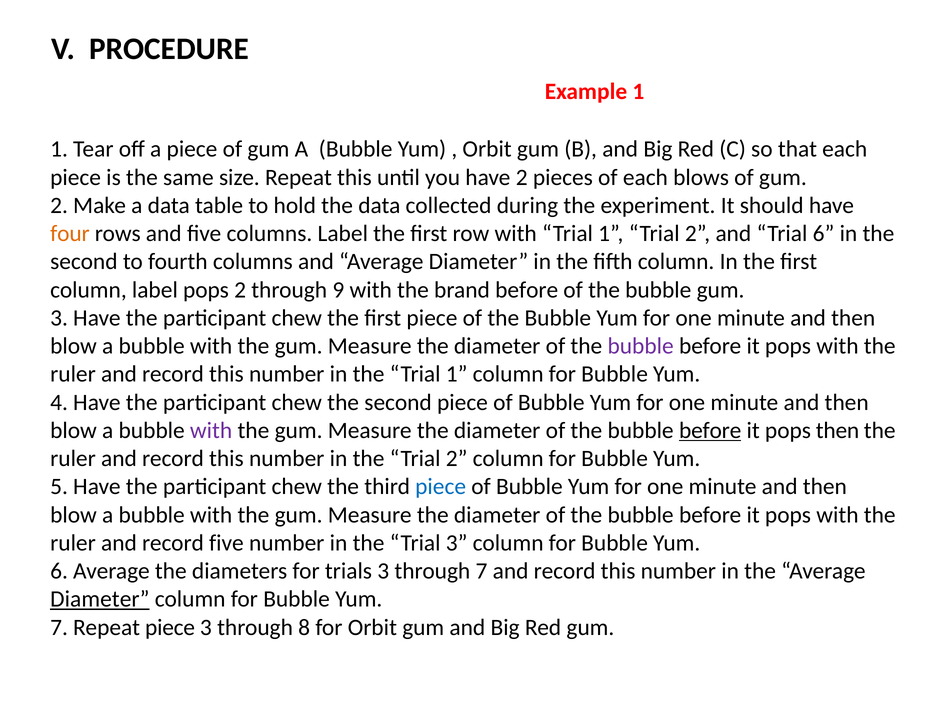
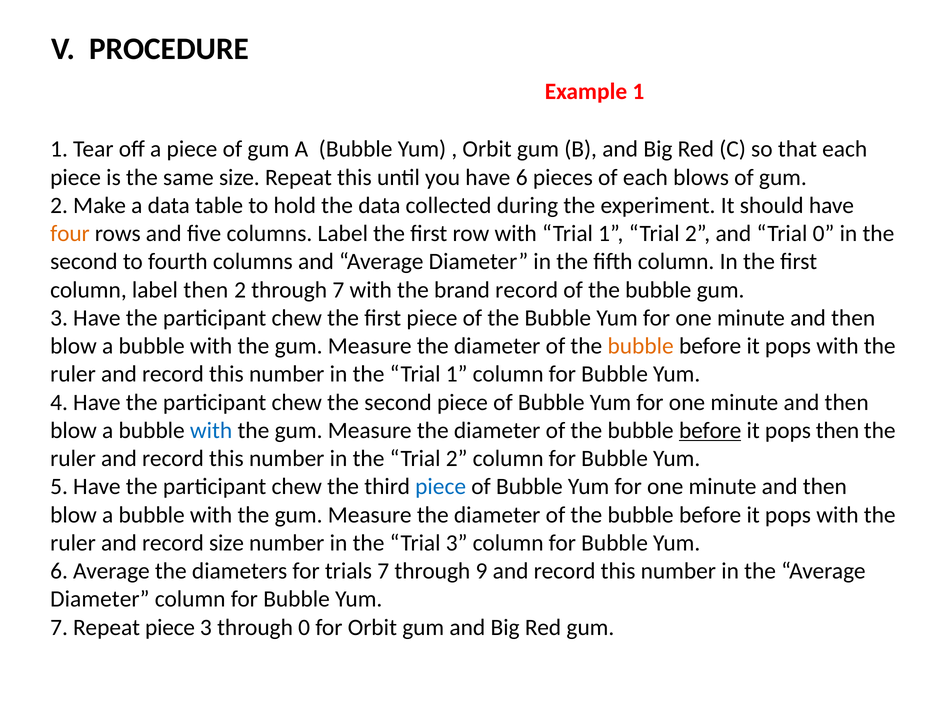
have 2: 2 -> 6 (522, 177)
Trial 6: 6 -> 0 (823, 234)
label pops: pops -> then (206, 290)
through 9: 9 -> 7 (338, 290)
brand before: before -> record (527, 290)
bubble colour: purple -> orange (641, 346)
with colour: purple -> blue (211, 430)
record five: five -> size (226, 543)
trials 3: 3 -> 7 (383, 571)
through 7: 7 -> 9 (481, 571)
Diameter underline: present -> none (100, 599)
through 8: 8 -> 0 (304, 627)
